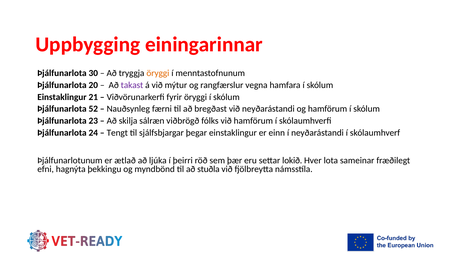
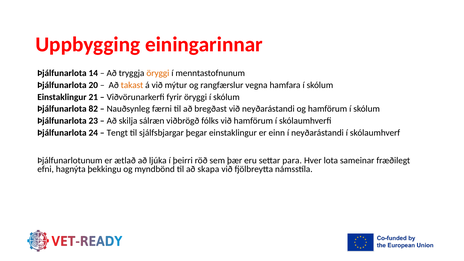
30: 30 -> 14 (93, 73)
takast colour: purple -> orange (132, 85)
52: 52 -> 82 (93, 109)
lokið: lokið -> para (292, 160)
stuðla: stuðla -> skapa (208, 169)
